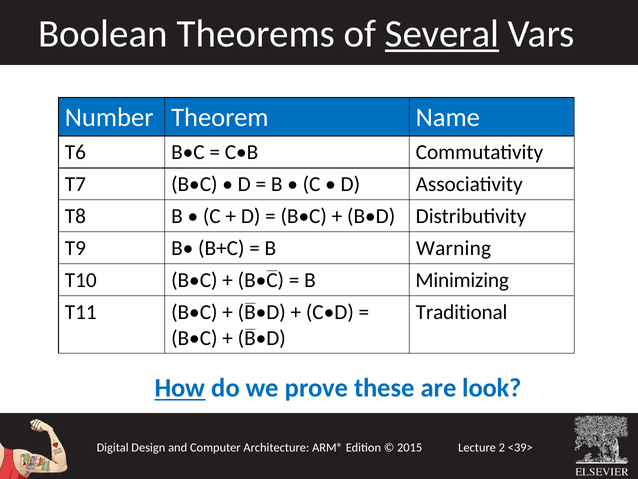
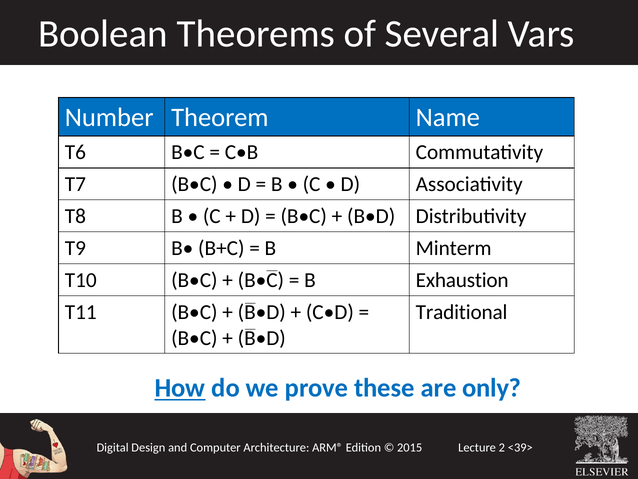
Several underline: present -> none (442, 34)
Warning: Warning -> Minterm (454, 248)
Minimizing: Minimizing -> Exhaustion (462, 280)
look: look -> only (492, 388)
